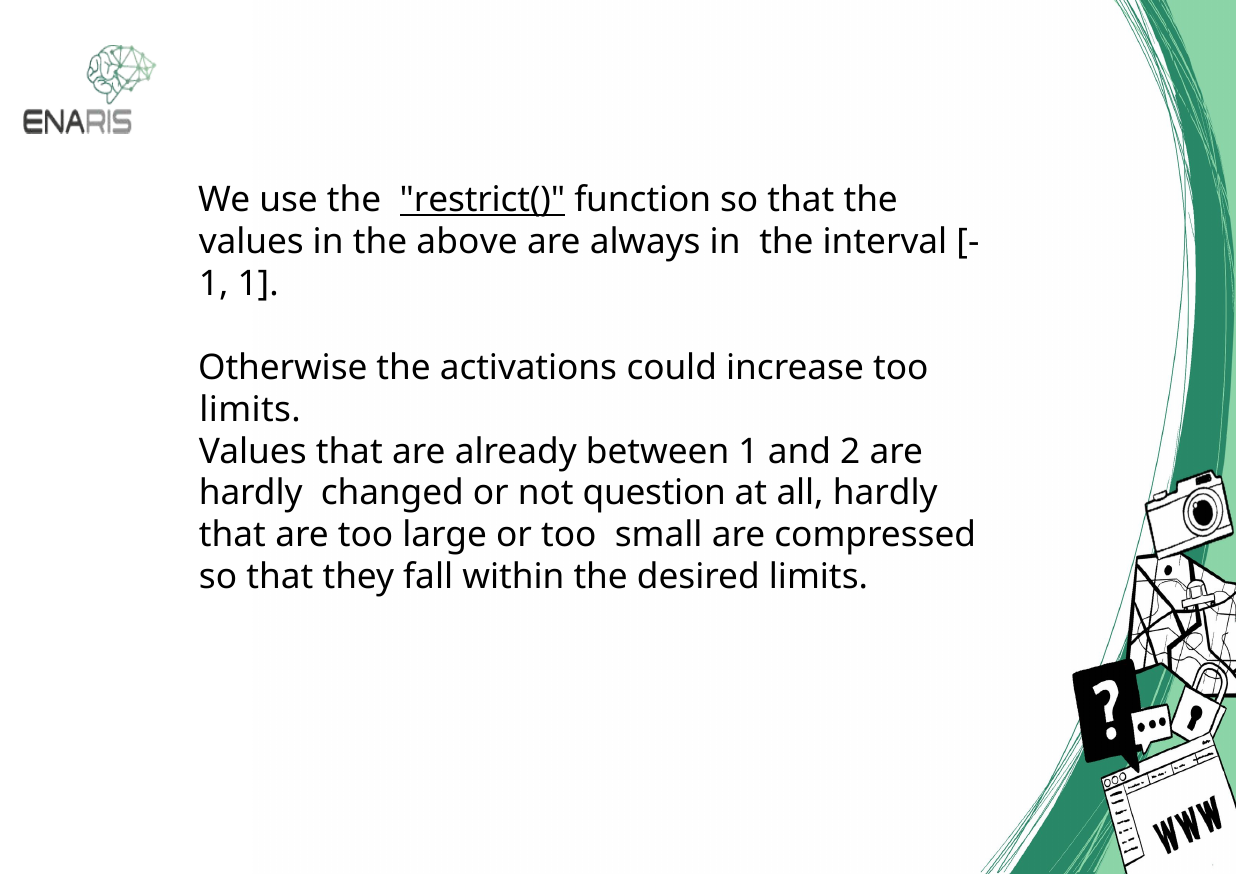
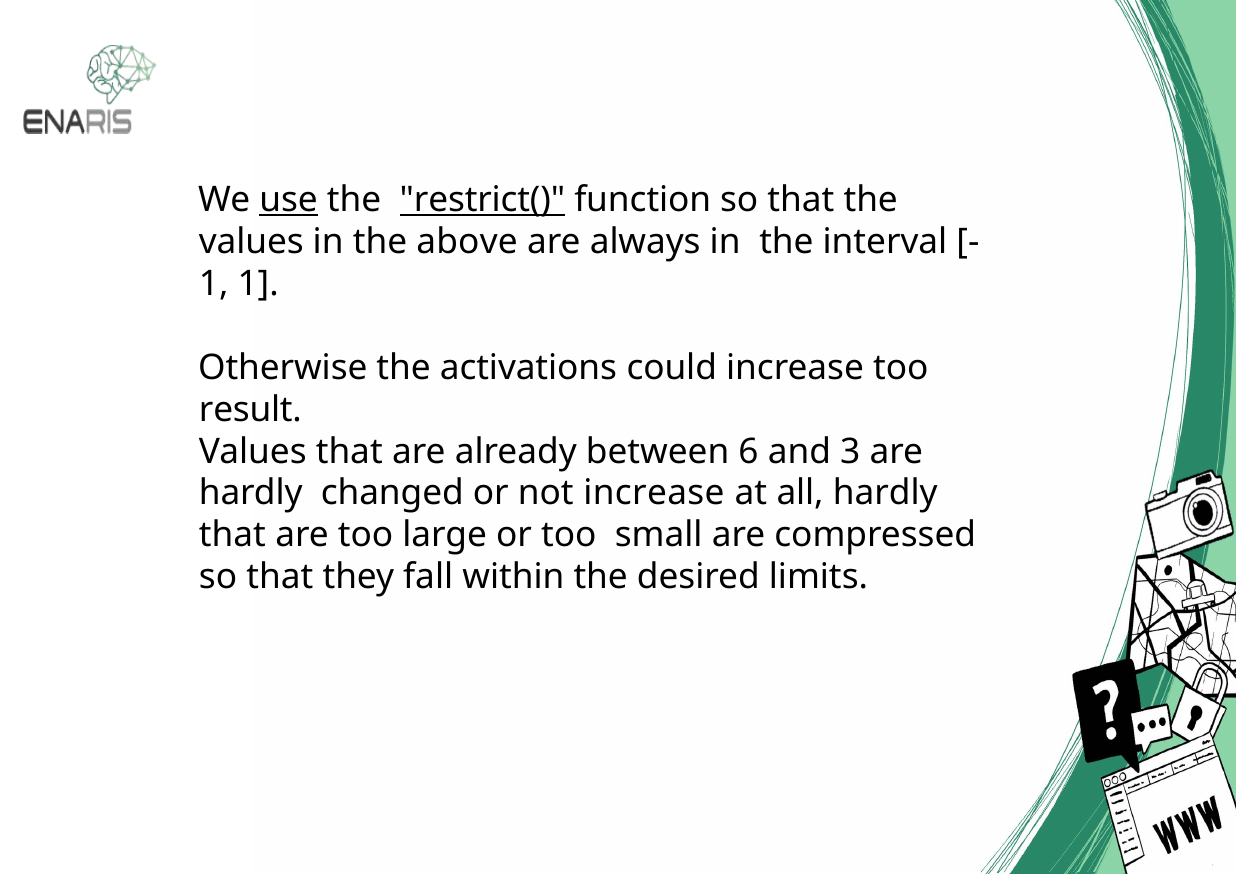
use underline: none -> present (289, 200)
limits: limits -> result (250, 410)
between 1: 1 -> 6 (748, 451)
2: 2 -> 3 (850, 451)
not question: question -> increase (654, 493)
